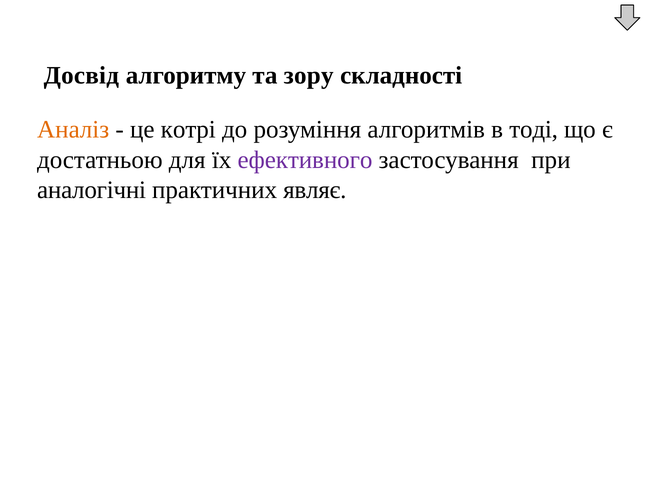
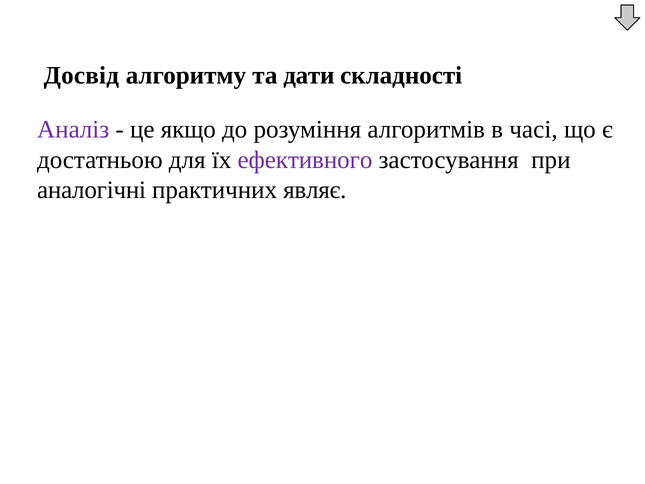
зору: зору -> дати (309, 76)
Аналіз colour: orange -> purple (73, 130)
котрі: котрі -> якщо (188, 130)
тоді: тоді -> часі (533, 130)
